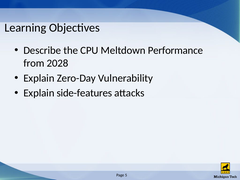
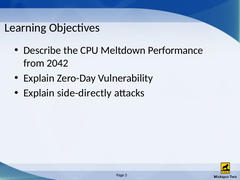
2028: 2028 -> 2042 (58, 63)
side-features: side-features -> side-directly (84, 93)
